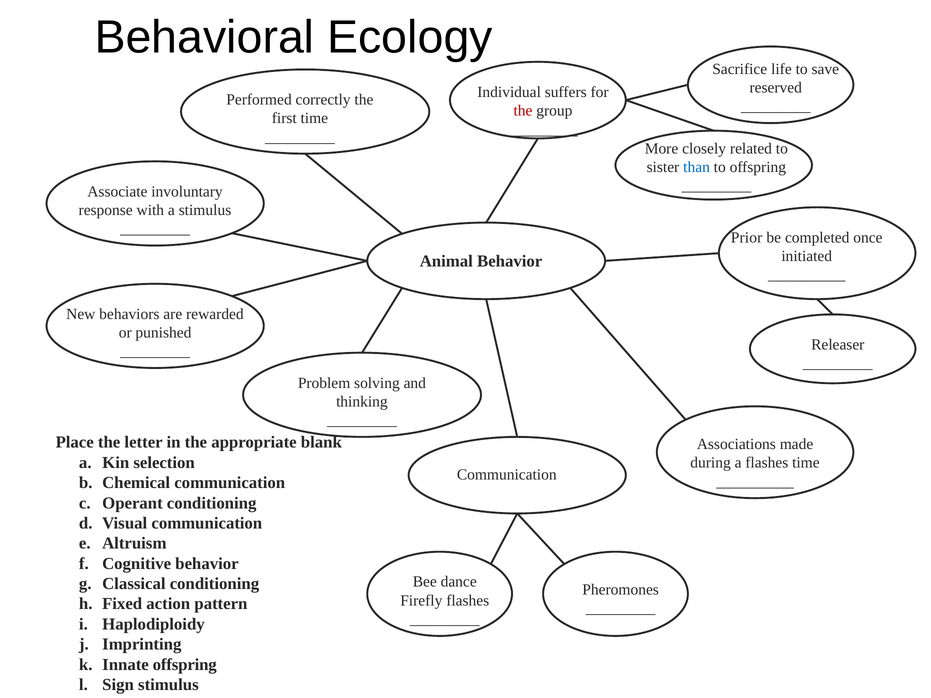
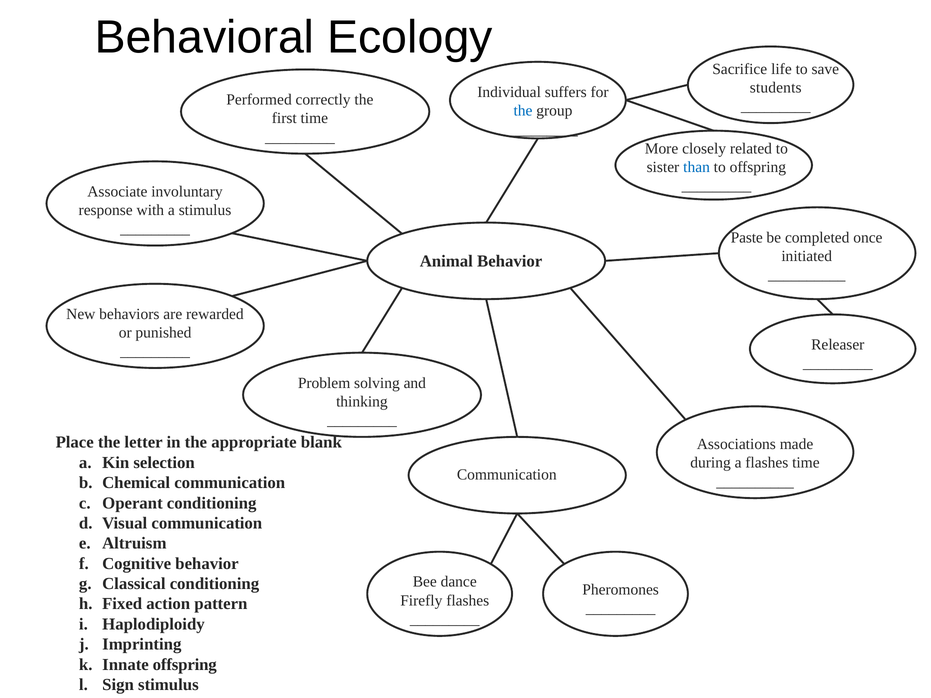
reserved: reserved -> students (776, 88)
the colour: red -> blue (523, 111)
Prior: Prior -> Paste (747, 238)
